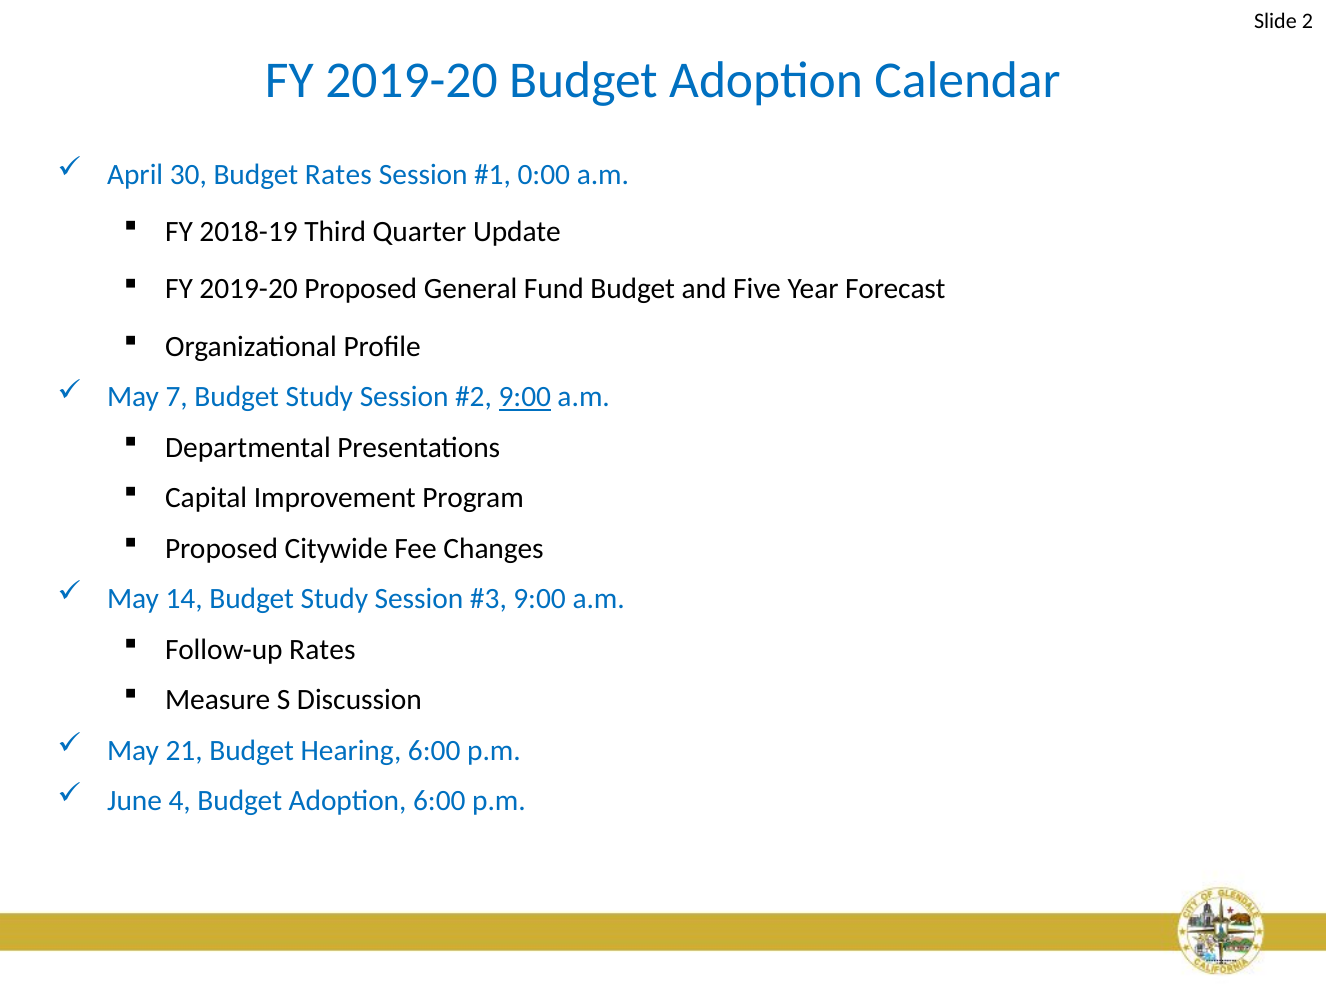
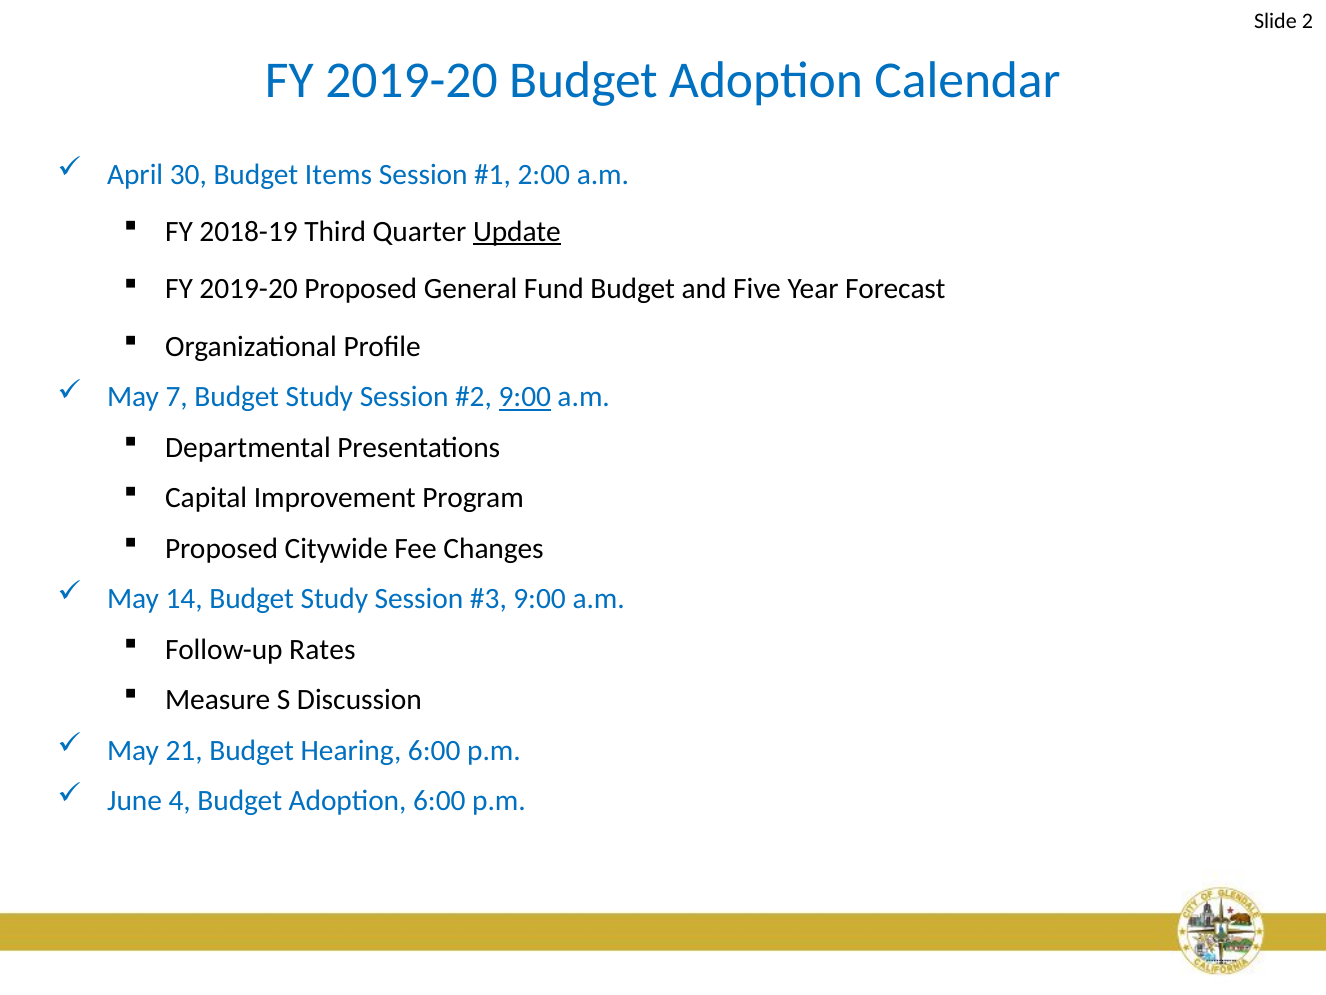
Budget Rates: Rates -> Items (339, 174)
0:00: 0:00 -> 2:00 (544, 174)
Update underline: none -> present (517, 231)
